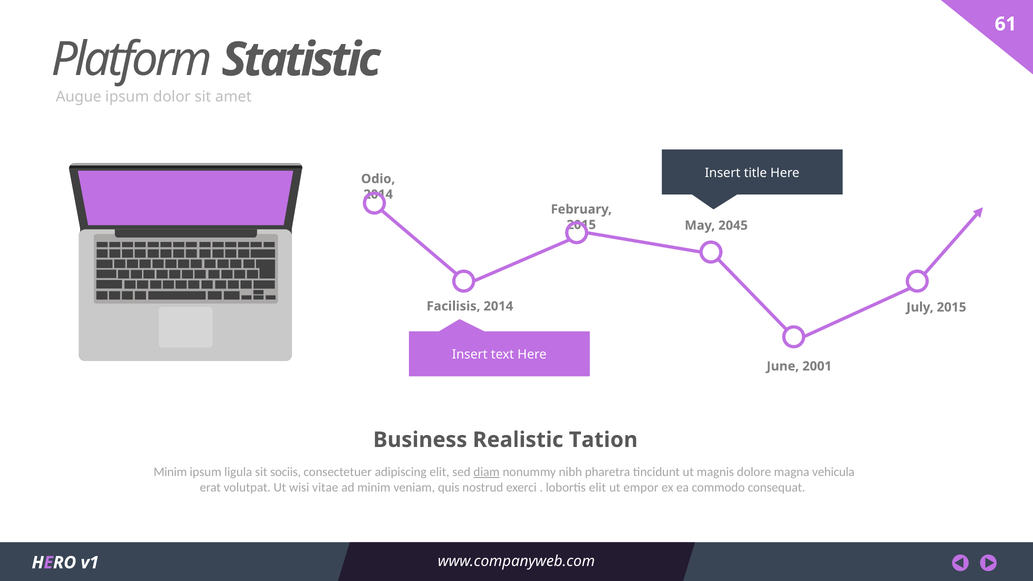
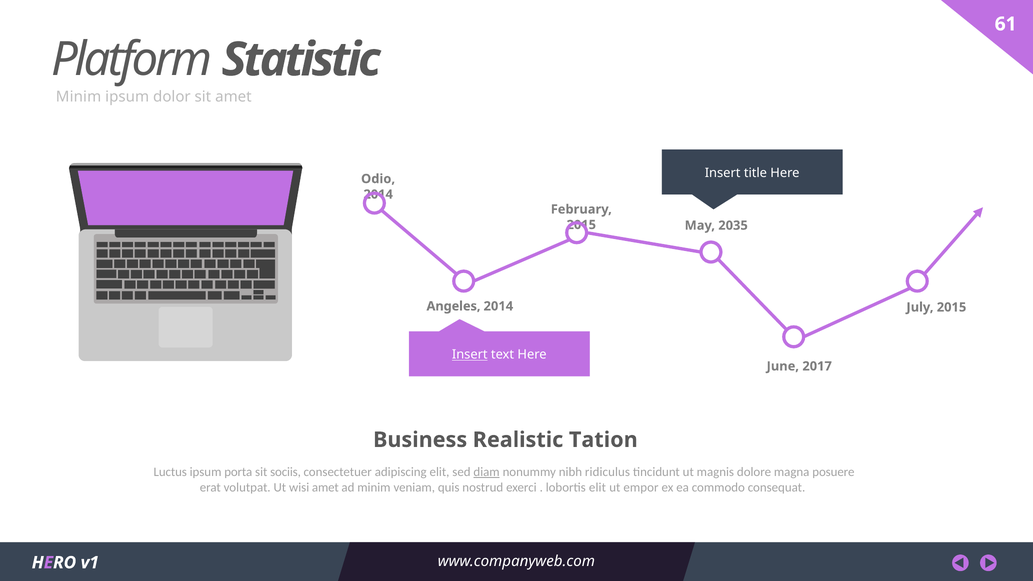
Augue: Augue -> Minim (79, 97)
2045: 2045 -> 2035 (733, 226)
Facilisis: Facilisis -> Angeles (453, 306)
Insert underline: none -> present (470, 355)
2001: 2001 -> 2017 (817, 366)
Minim: Minim -> Luctus (170, 472)
ligula: ligula -> porta (238, 472)
pharetra: pharetra -> ridiculus (607, 472)
vehicula: vehicula -> posuere (833, 472)
wisi vitae: vitae -> amet (325, 488)
